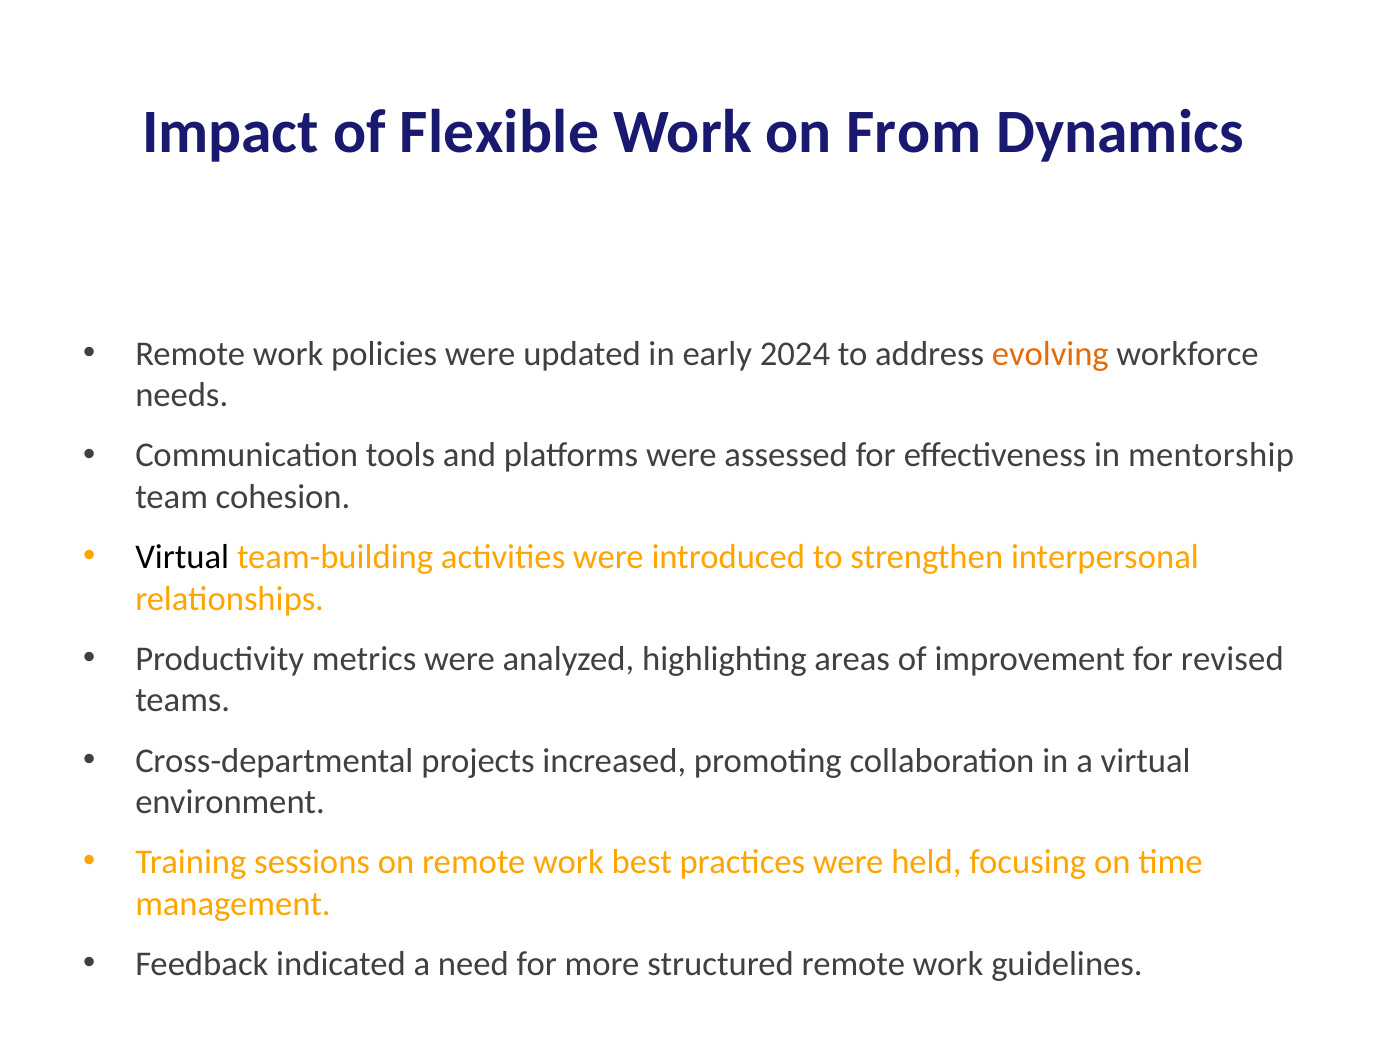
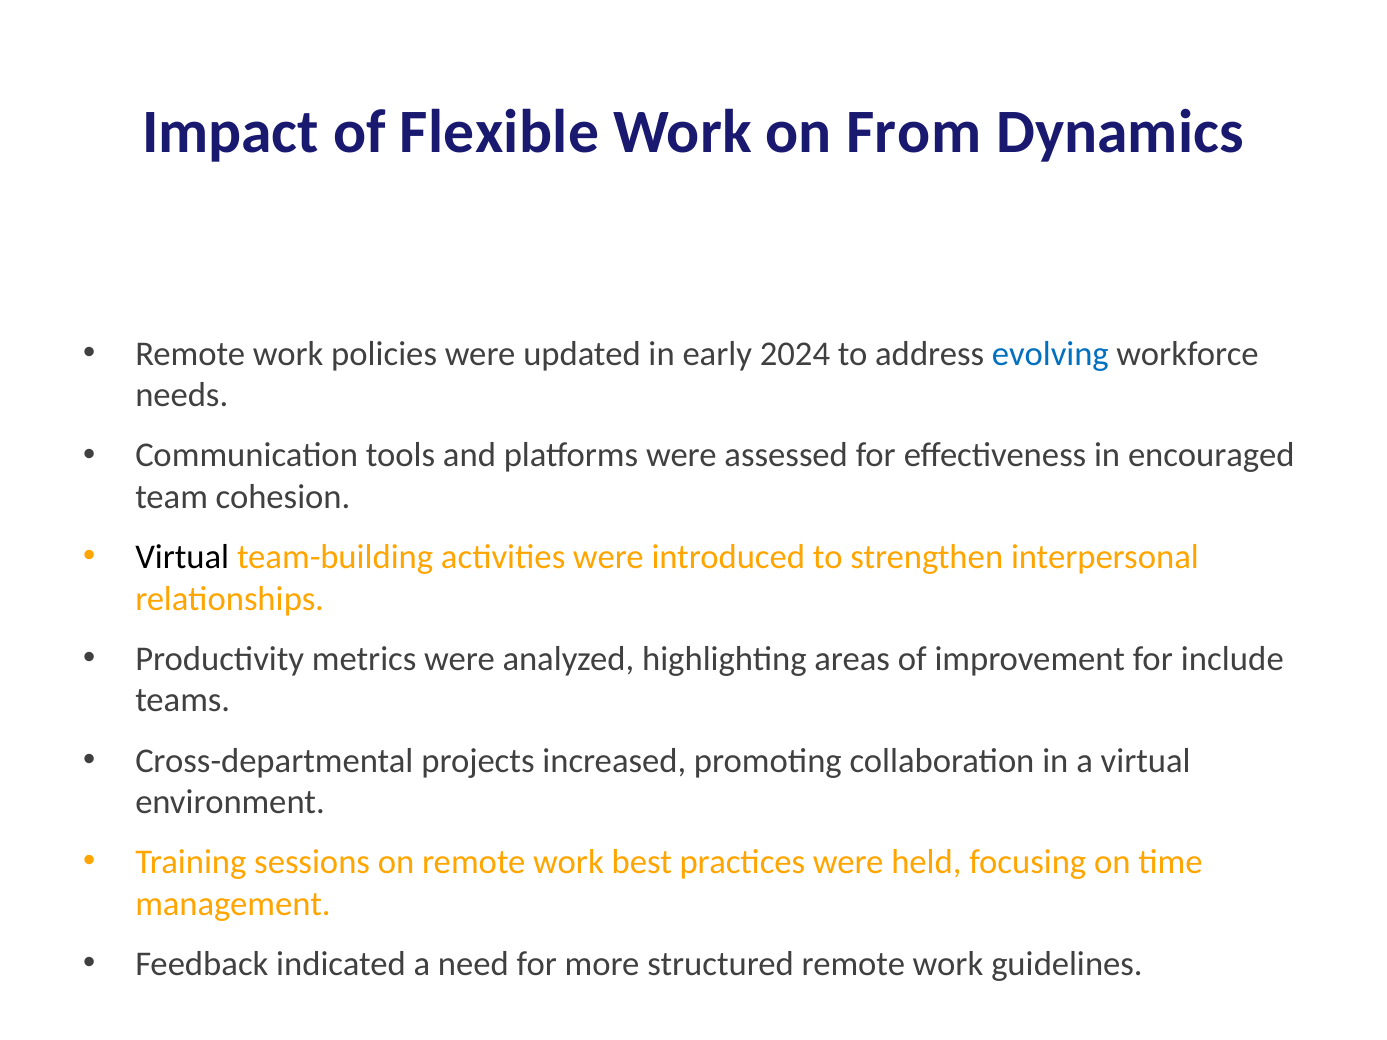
evolving colour: orange -> blue (1050, 354)
mentorship: mentorship -> encouraged (1211, 456)
revised: revised -> include (1232, 659)
